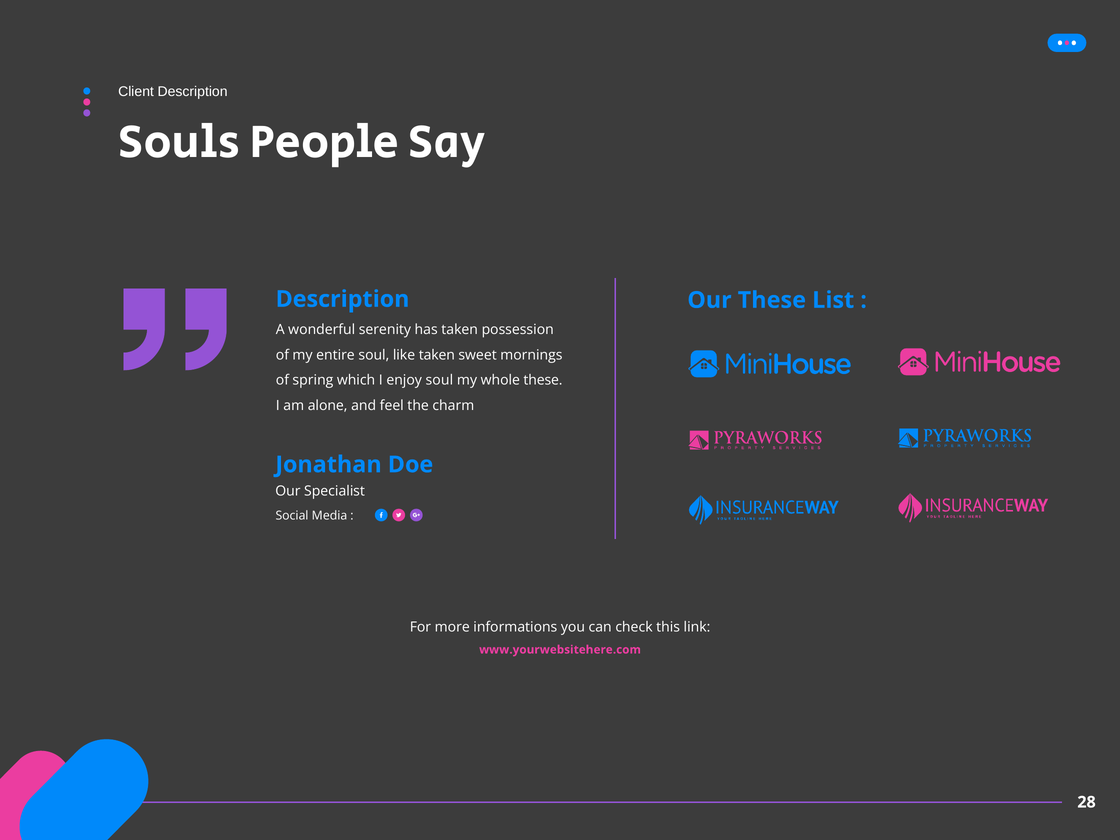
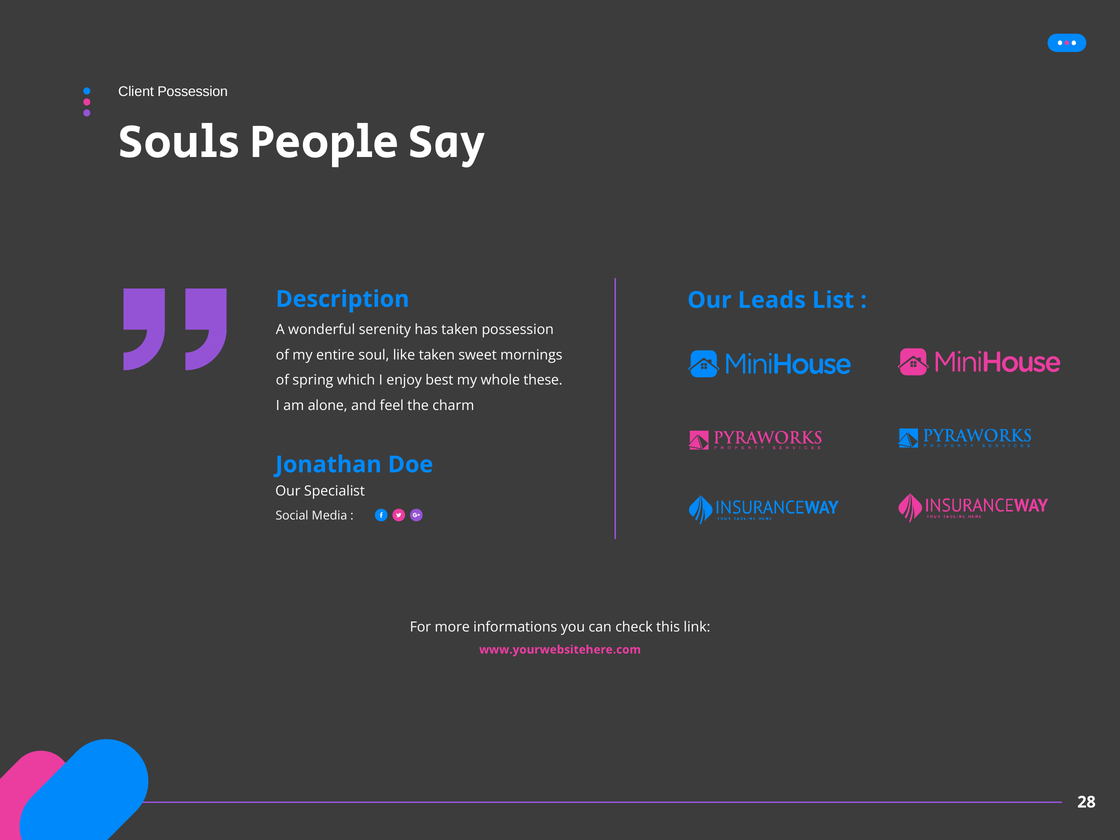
Client Description: Description -> Possession (193, 91)
Our These: These -> Leads (772, 300)
enjoy soul: soul -> best (439, 380)
